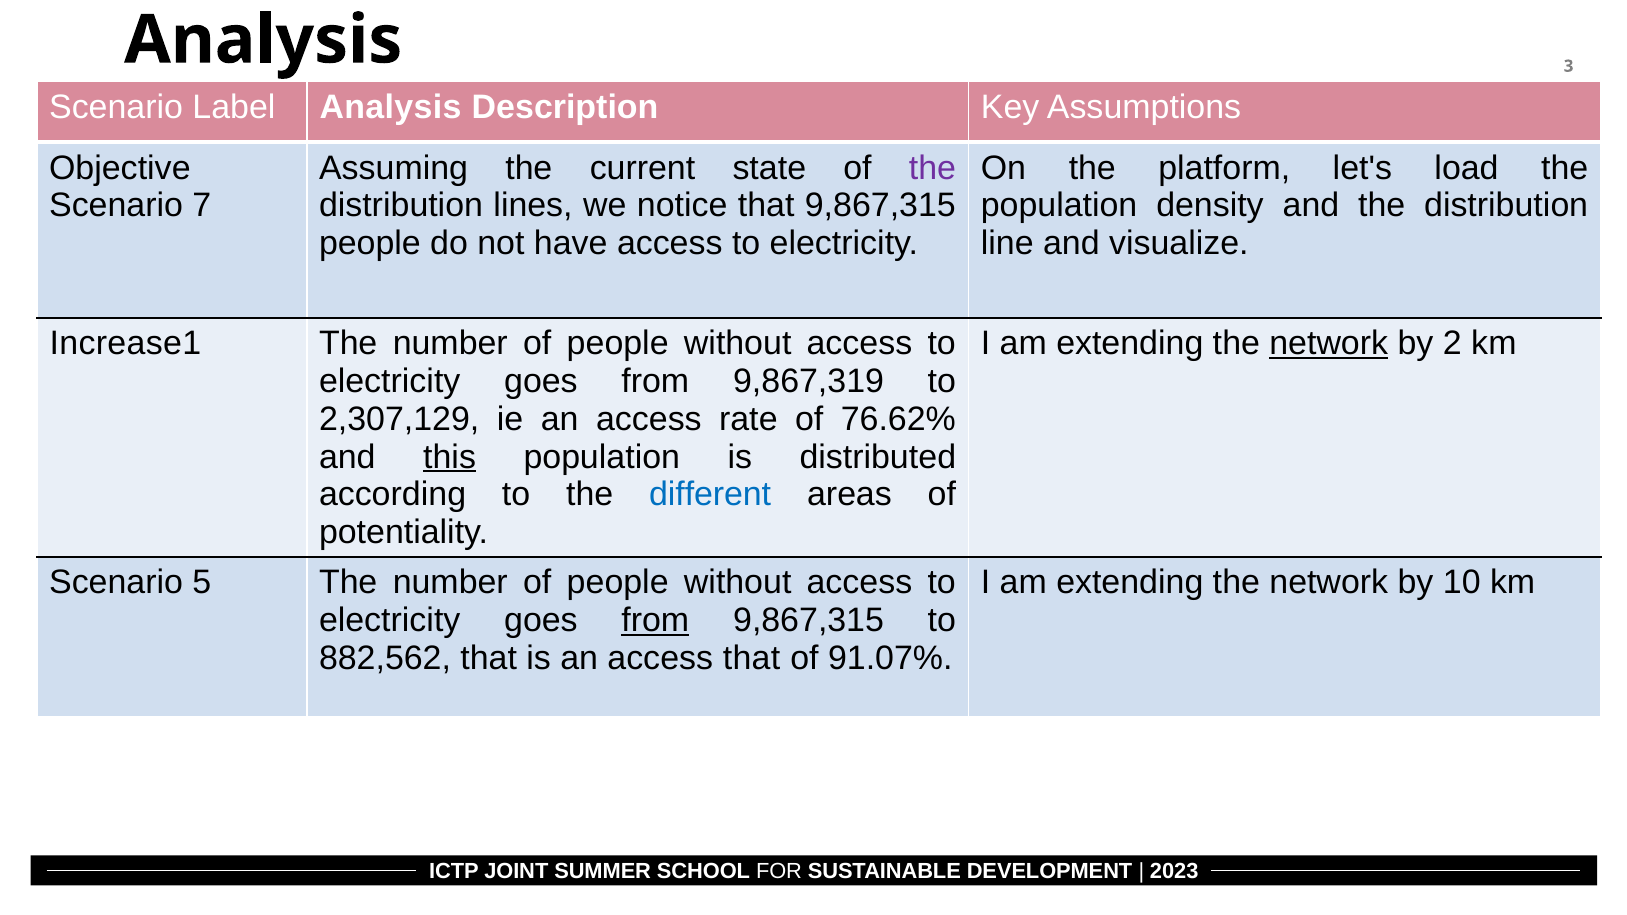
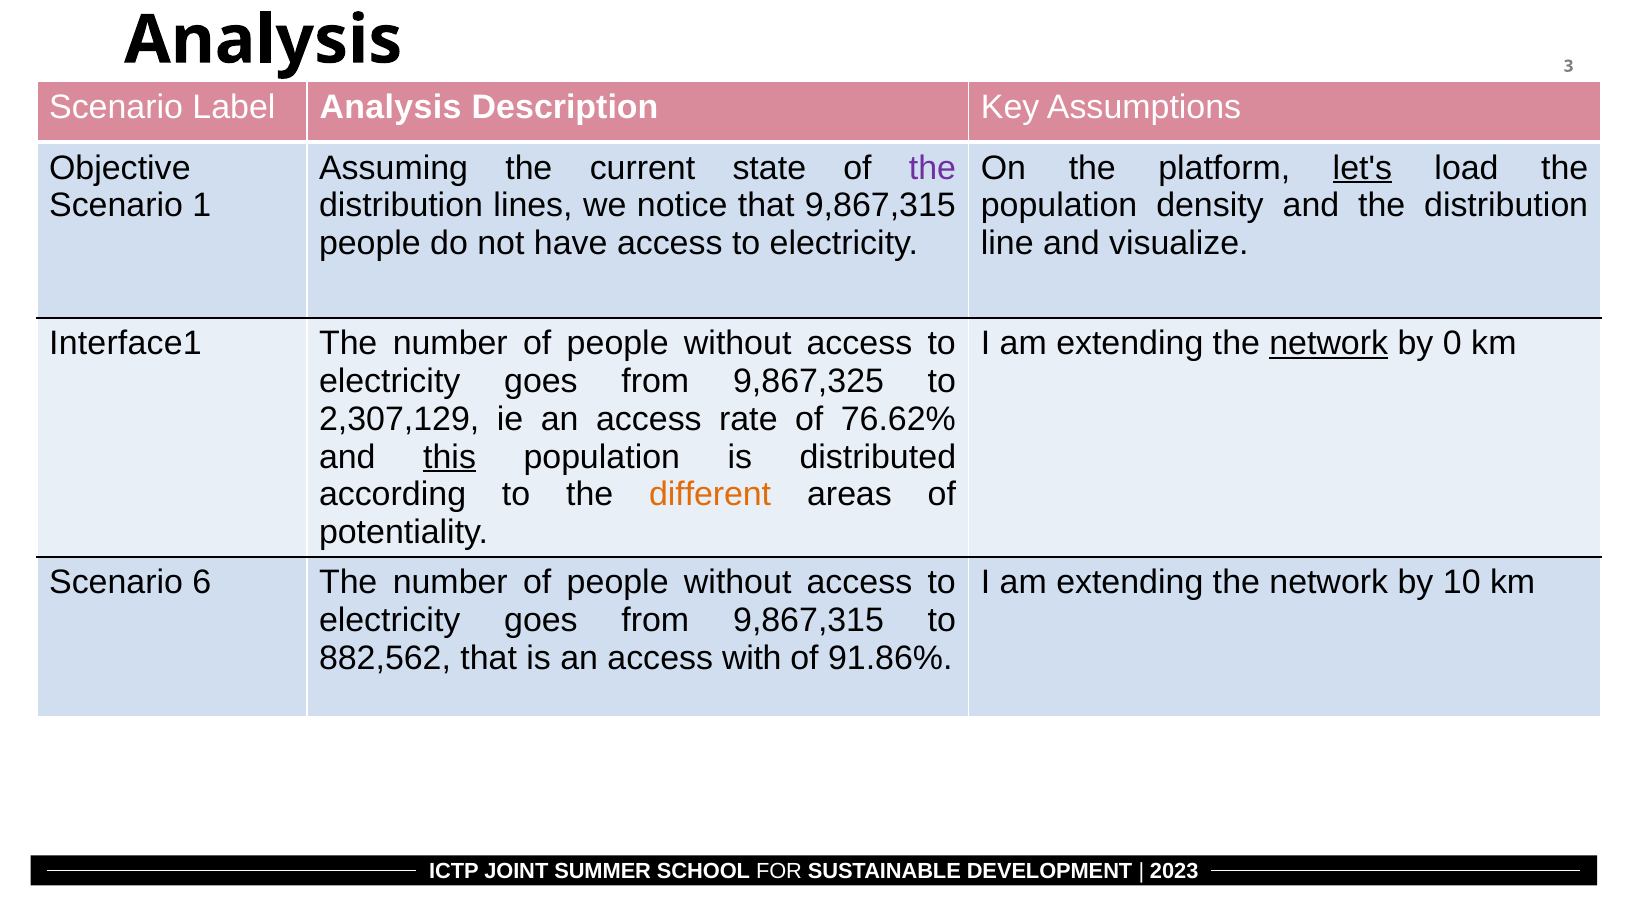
let's underline: none -> present (1362, 168)
7: 7 -> 1 (202, 206)
Increase1: Increase1 -> Interface1 (125, 344)
2: 2 -> 0 (1452, 344)
9,867,319: 9,867,319 -> 9,867,325 (809, 381)
different colour: blue -> orange (710, 495)
5: 5 -> 6 (202, 583)
from underline: present -> none (655, 620)
access that: that -> with (752, 658)
91.07%: 91.07% -> 91.86% (890, 658)
